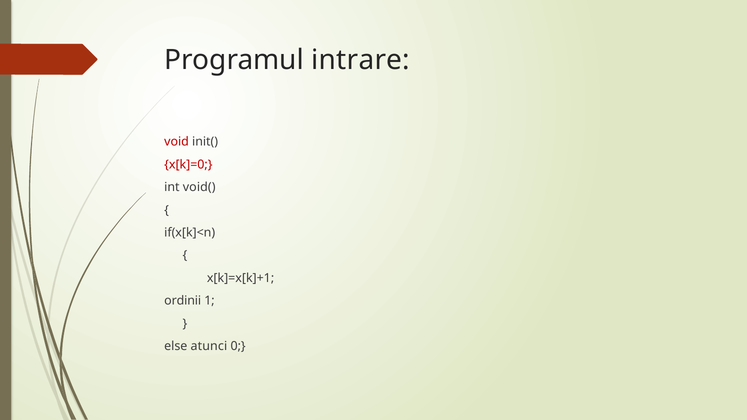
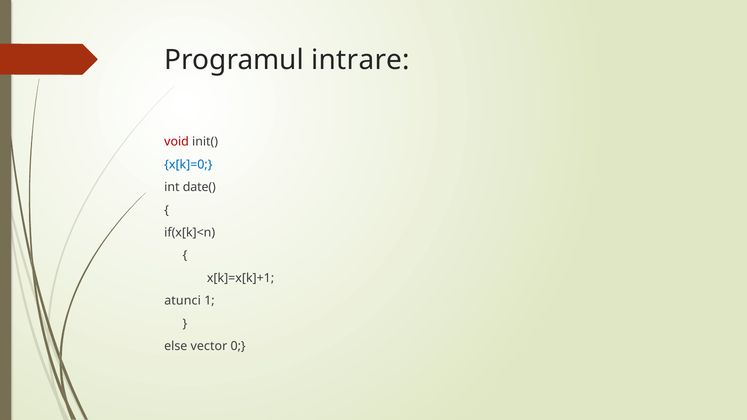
x[k]=0 colour: red -> blue (188, 165)
void(: void( -> date( (199, 187)
ordinii: ordinii -> atunci (183, 301)
atunci: atunci -> vector (209, 346)
